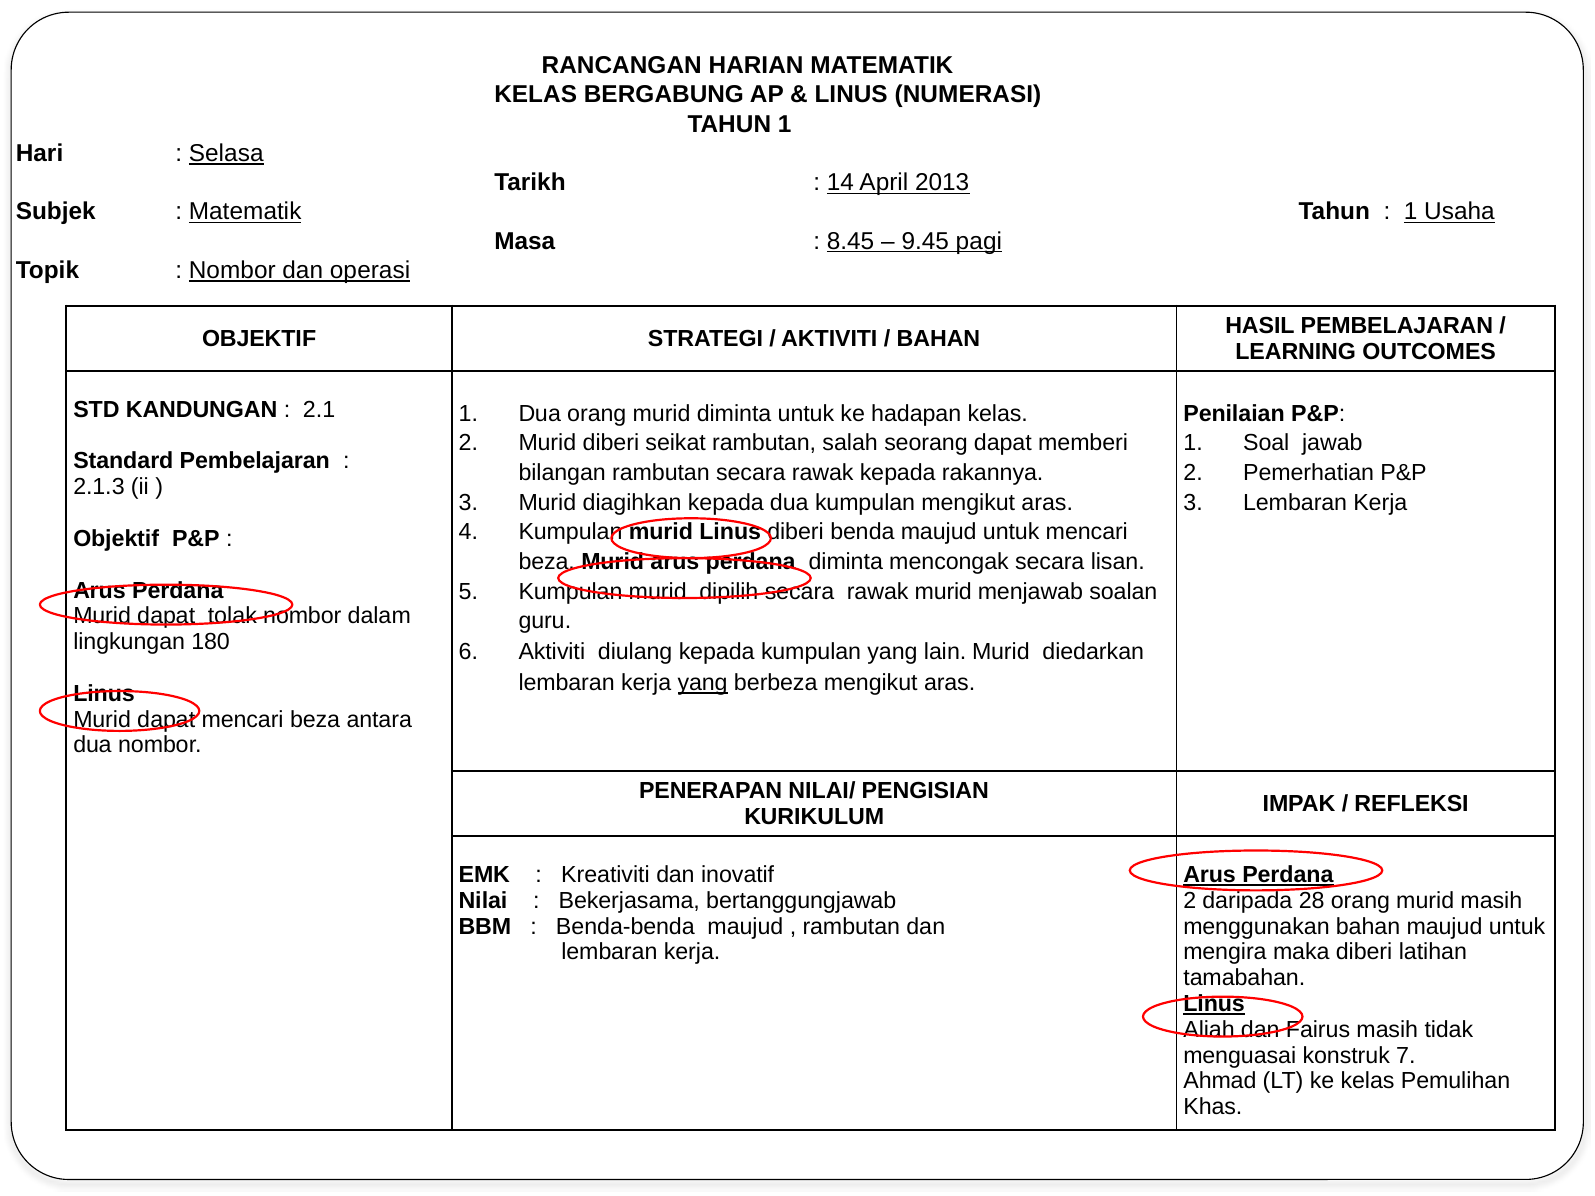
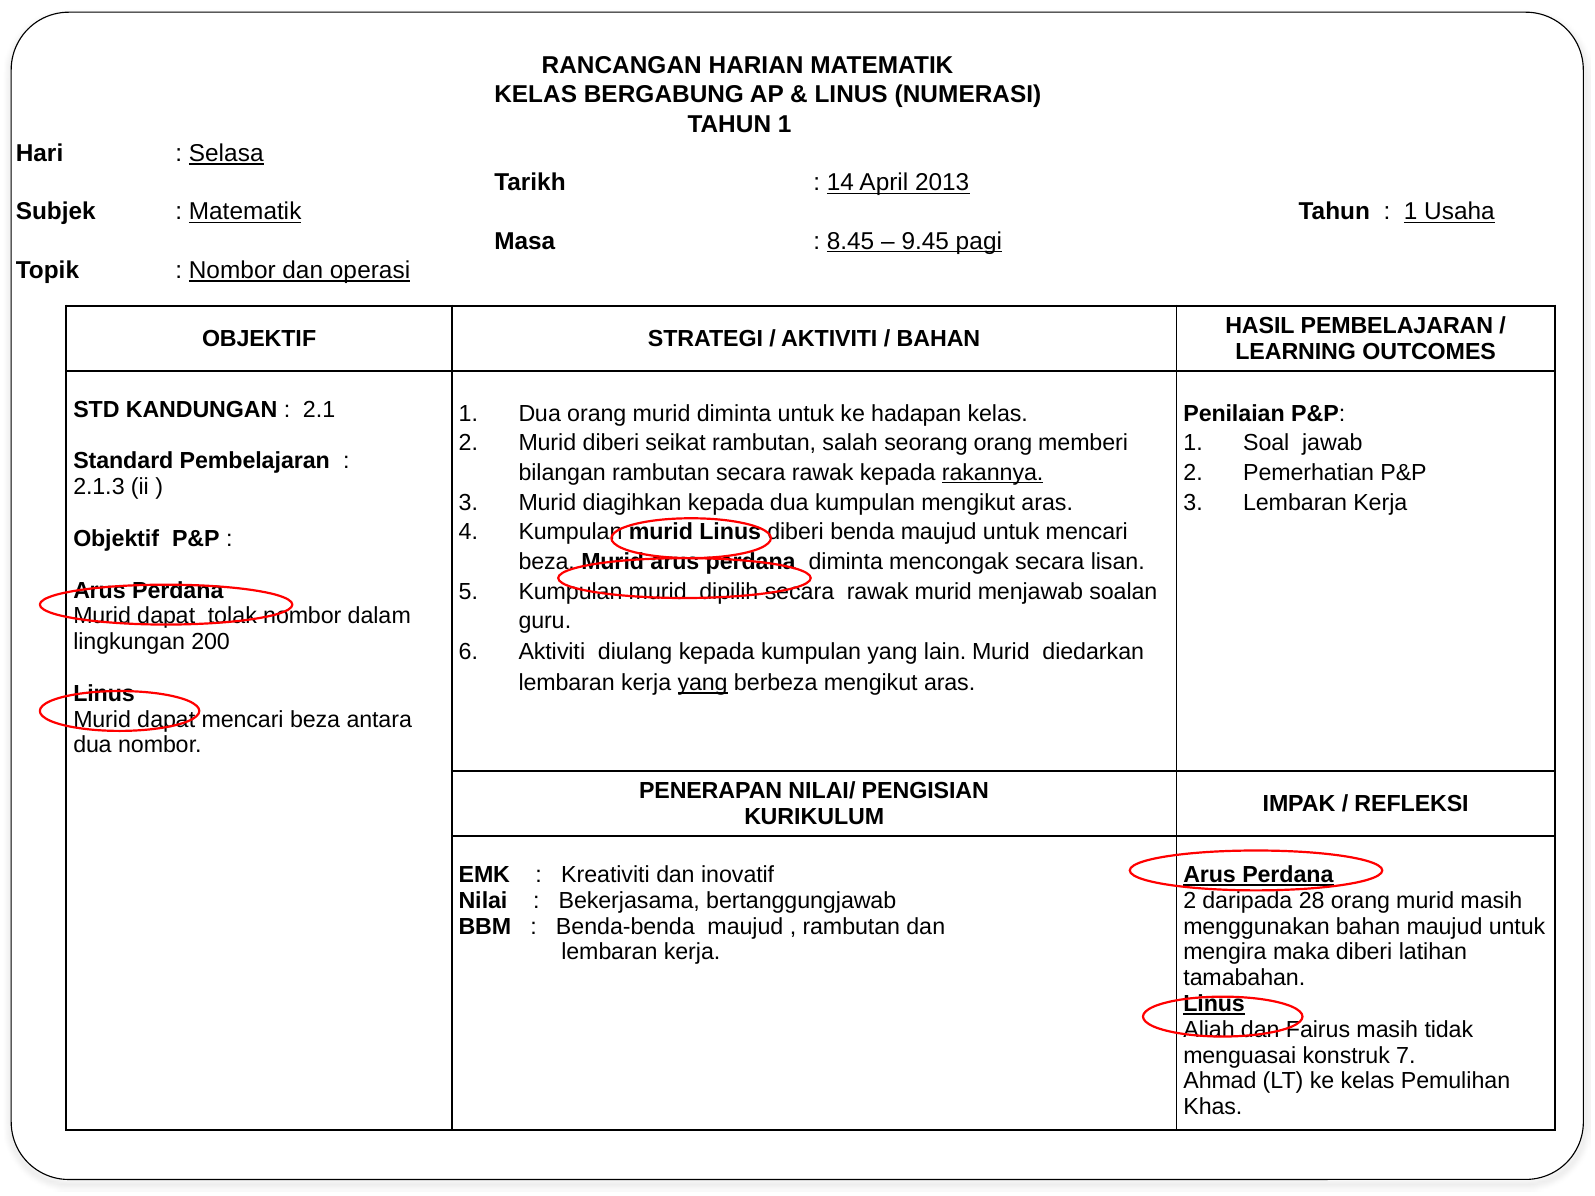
seorang dapat: dapat -> orang (1003, 443)
rakannya underline: none -> present (993, 473)
180: 180 -> 200 (211, 642)
